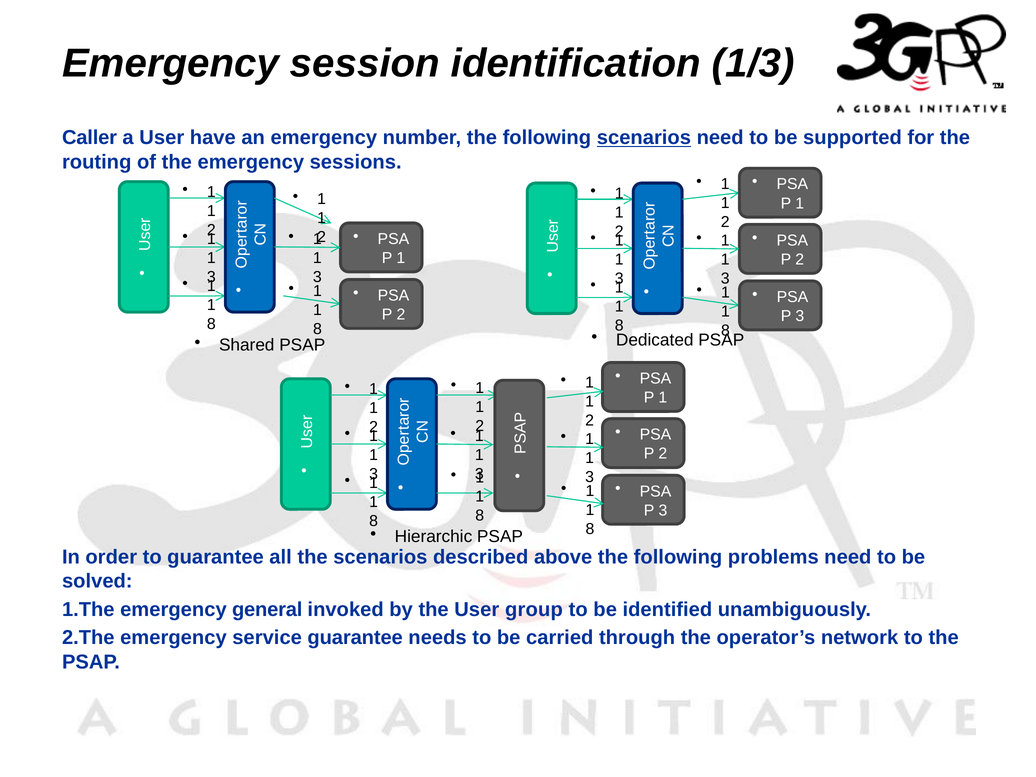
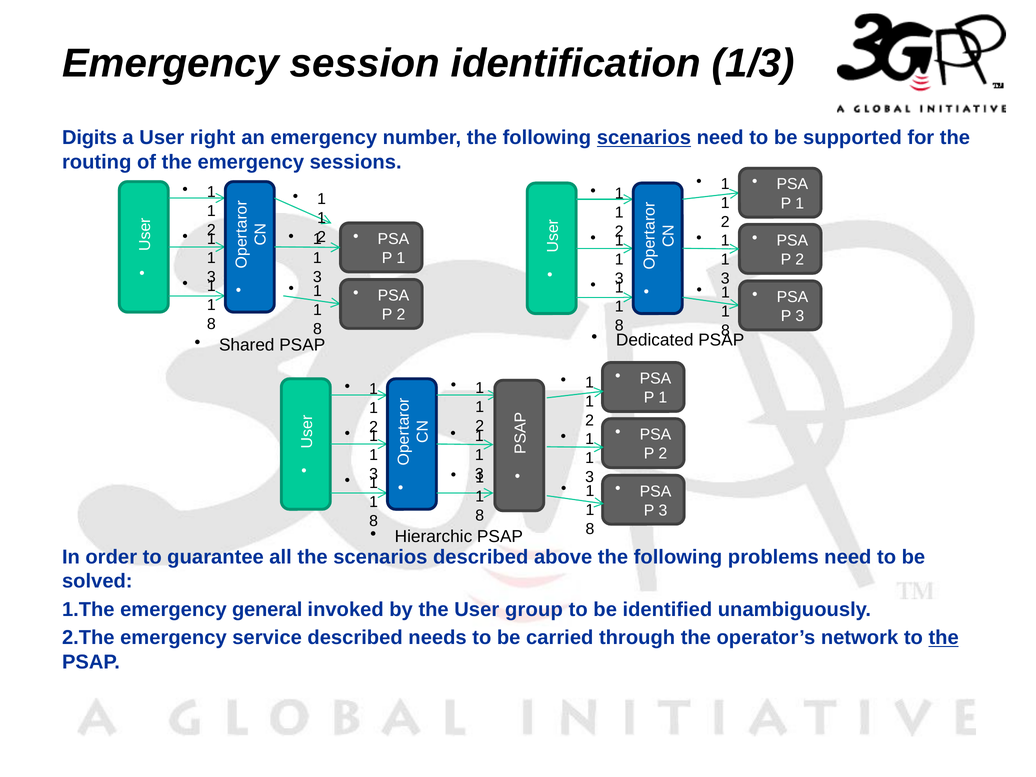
Caller: Caller -> Digits (89, 138)
have: have -> right (213, 138)
service guarantee: guarantee -> described (355, 638)
the underline: none -> present (944, 638)
